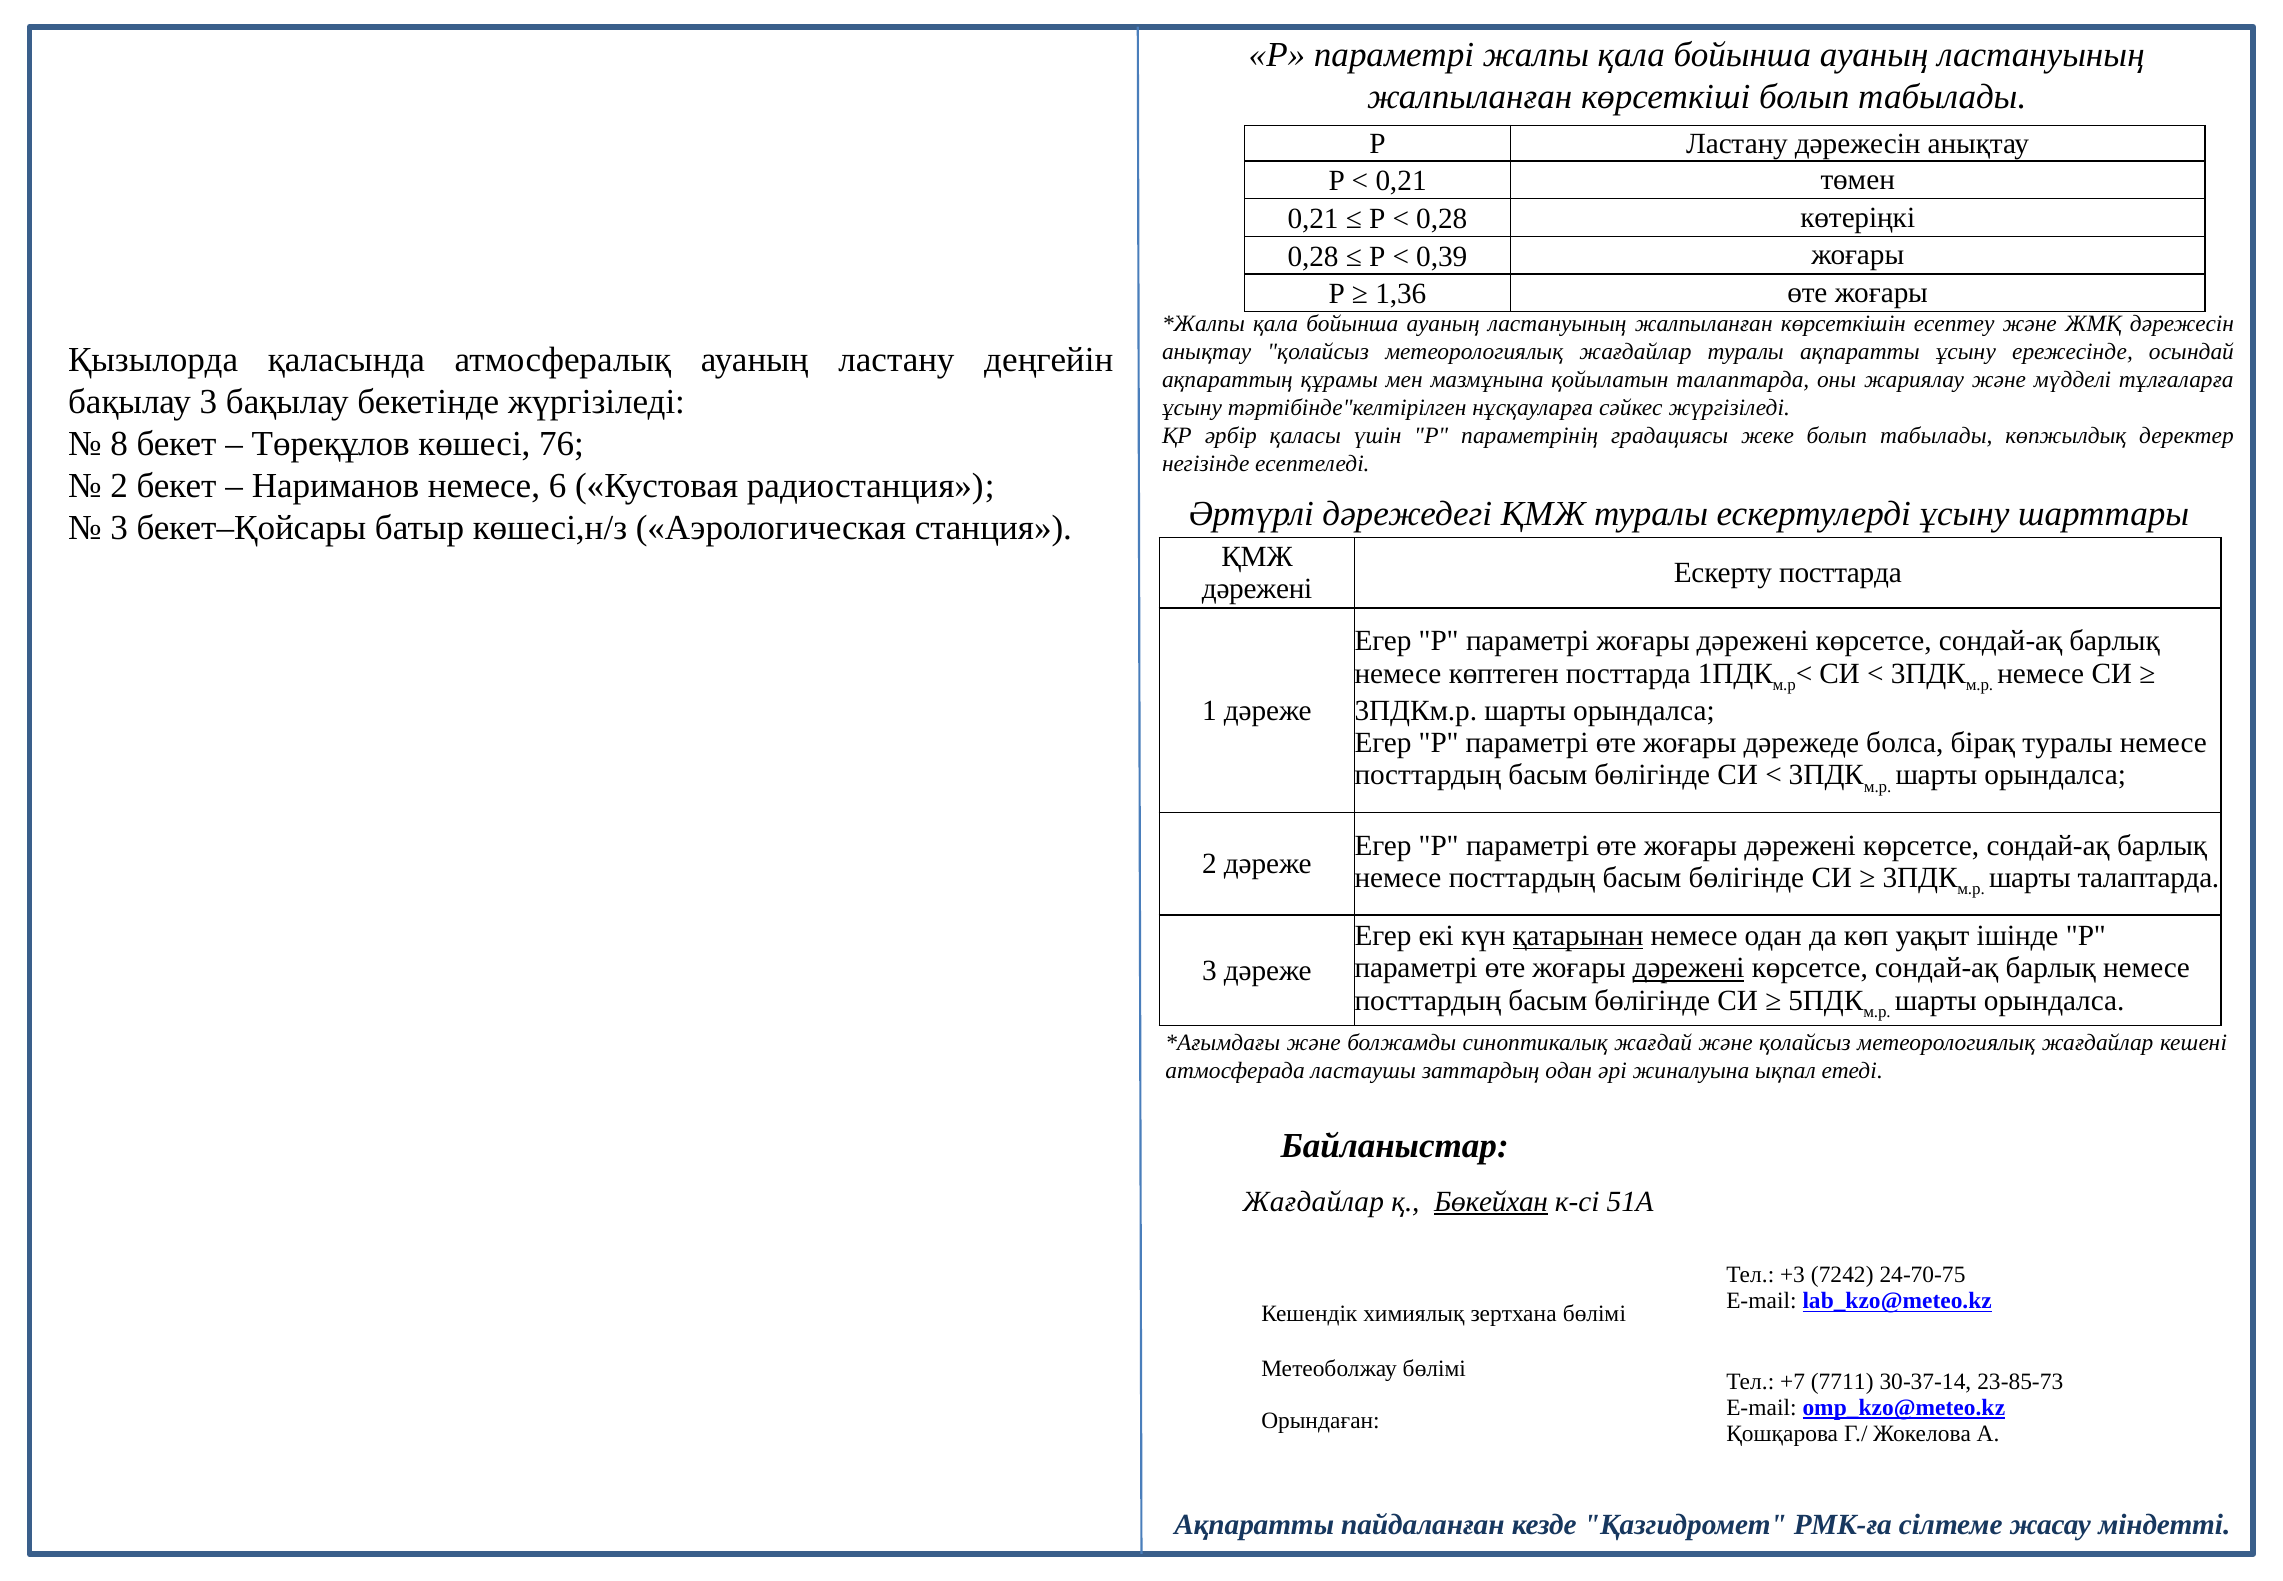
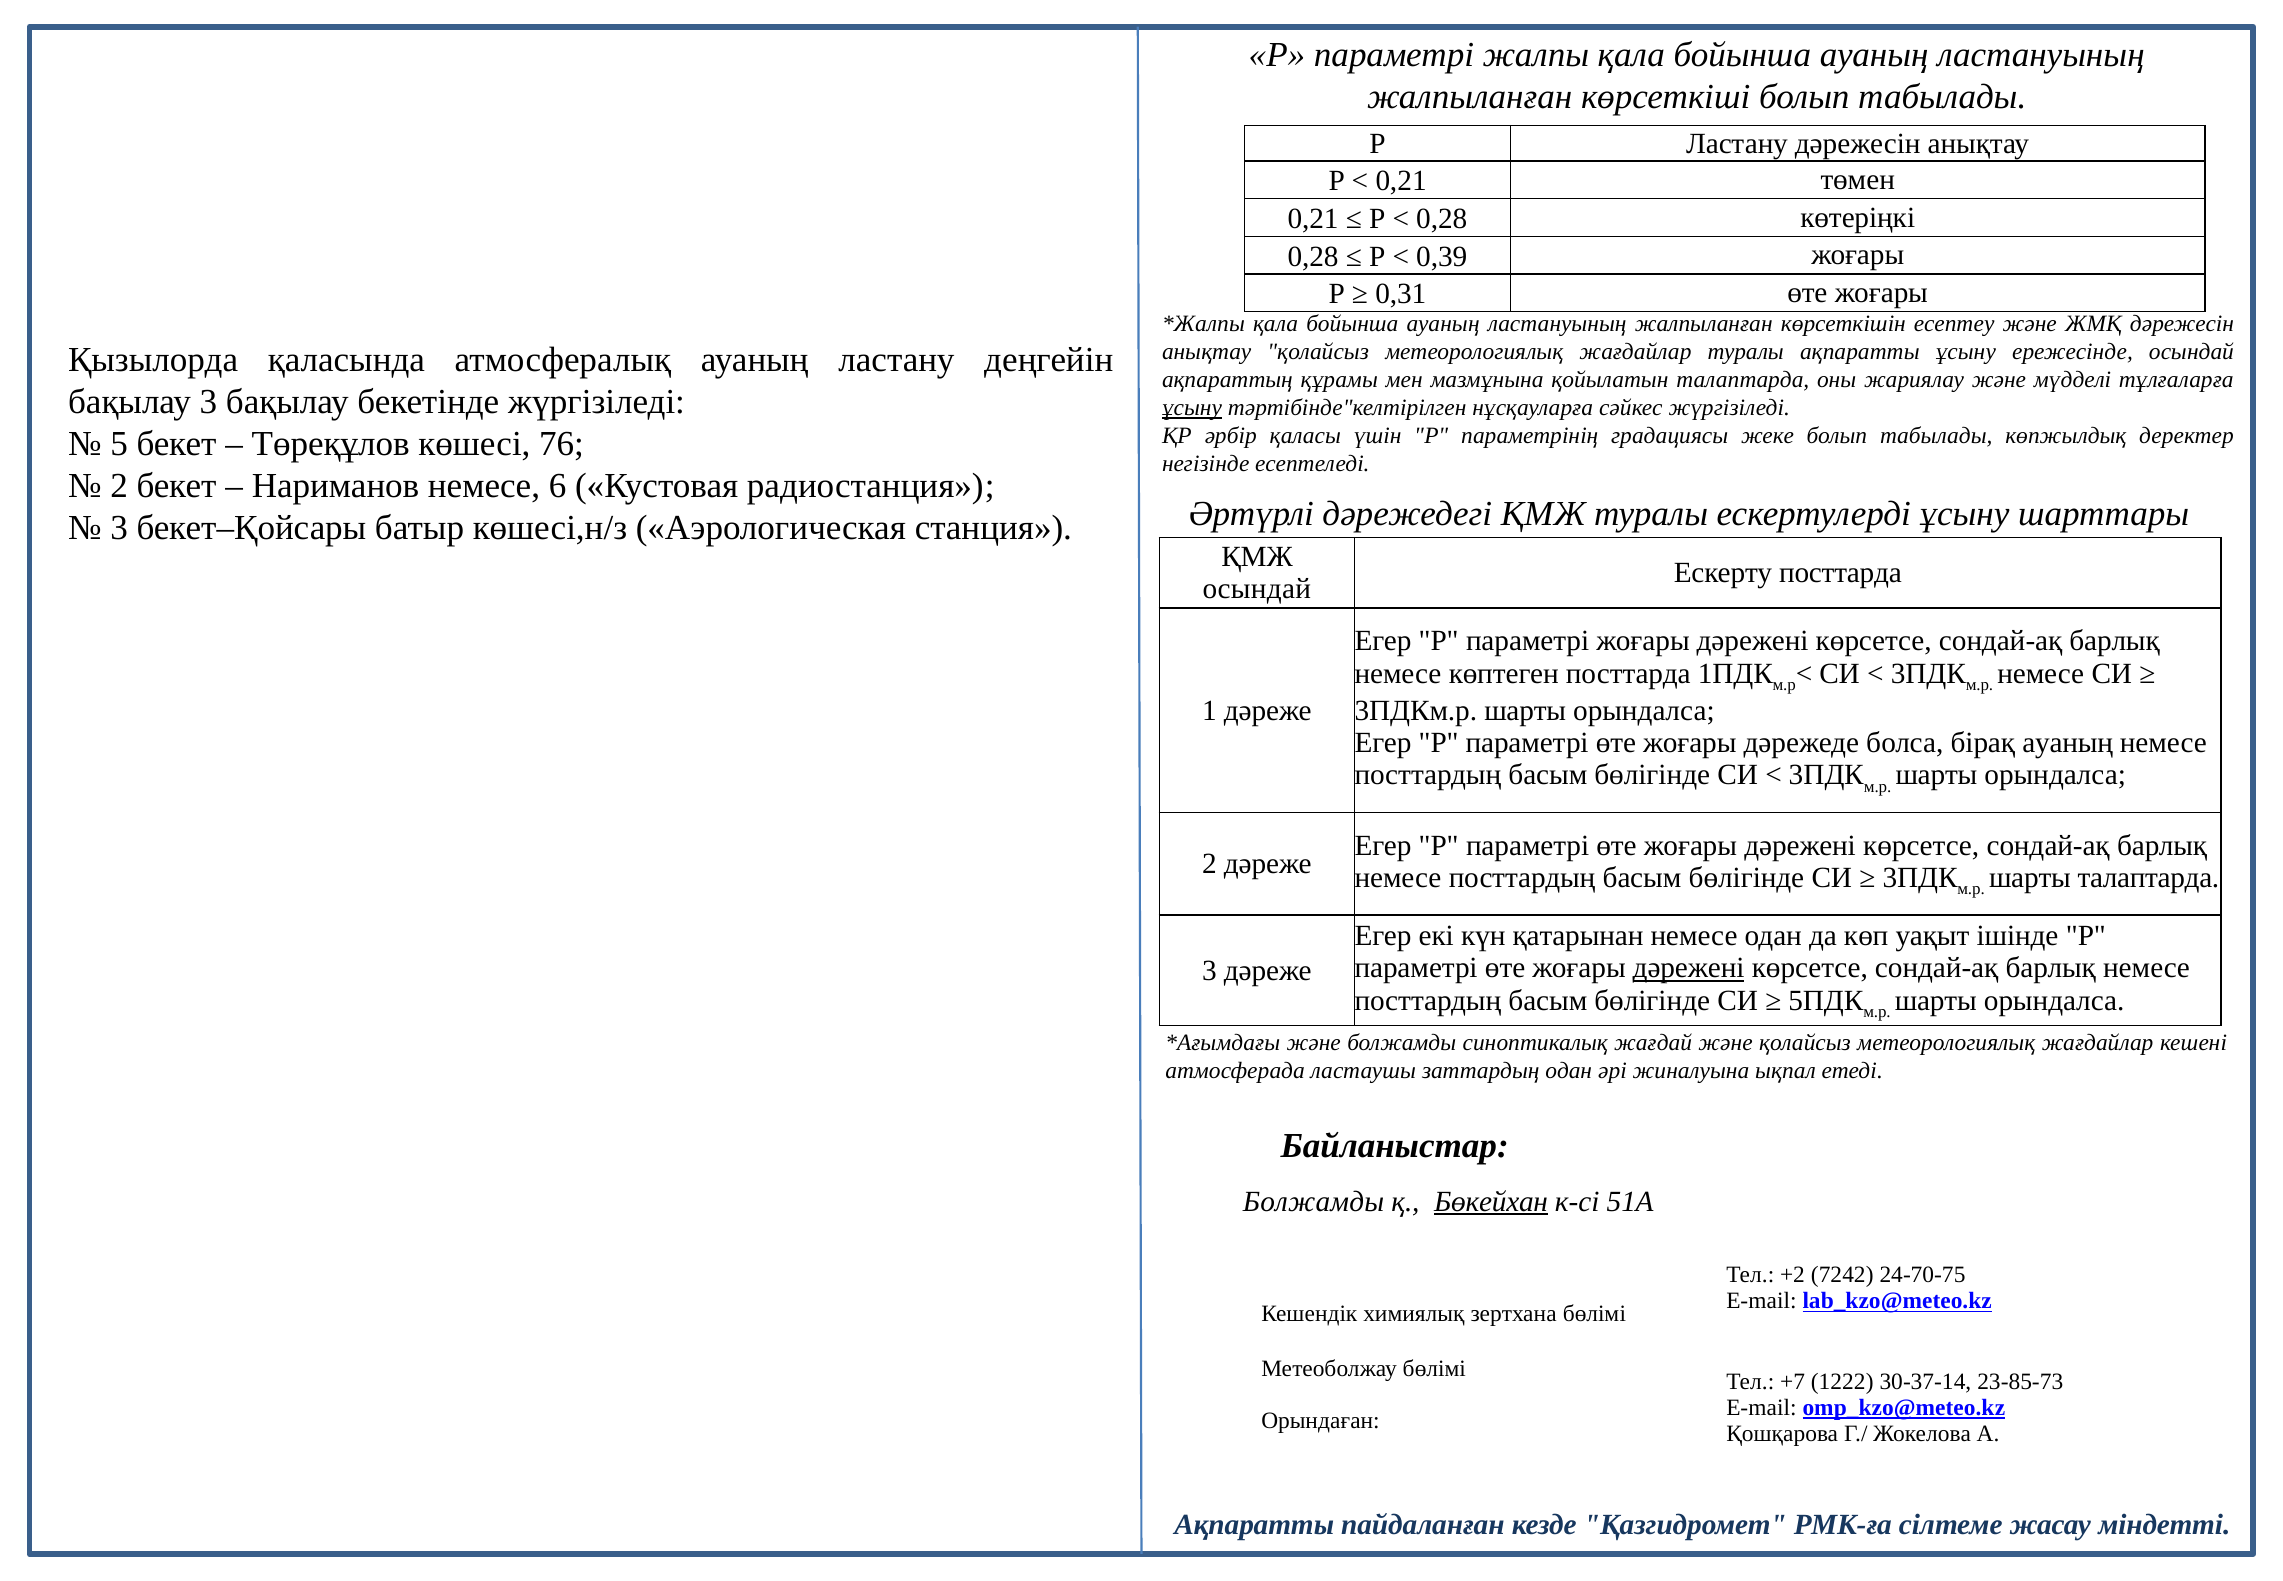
1,36: 1,36 -> 0,31 (1401, 294)
ұсыну underline: none -> present (1192, 408)
8: 8 -> 5 (119, 444)
дәрежені: дәрежені -> осындай (1257, 589)
бірақ туралы: туралы -> ауаның (2068, 743)
қатарынан underline: present -> none (1578, 936)
Жағдайлар: Жағдайлар -> Болжамды (1313, 1201)
+3: +3 -> +2 (1792, 1275)
7711: 7711 -> 1222 (1842, 1381)
